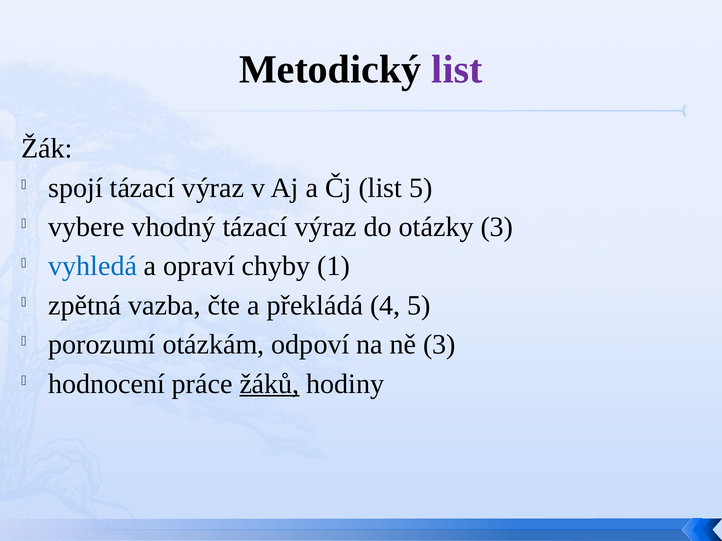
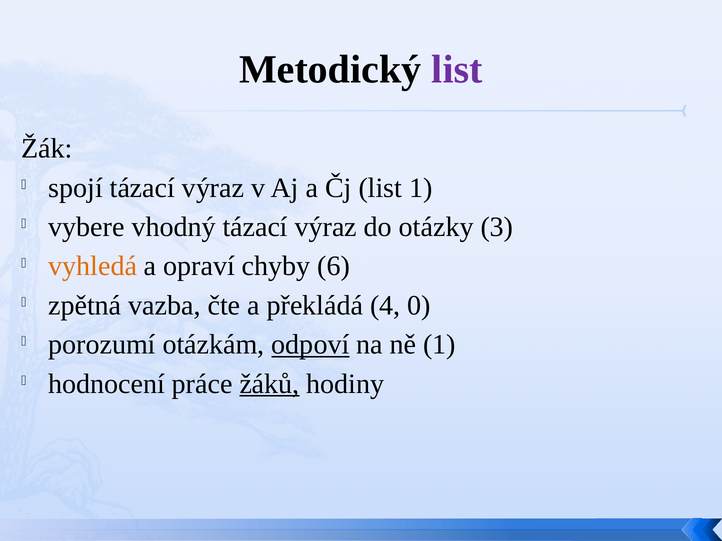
list 5: 5 -> 1 (421, 188)
vyhledá colour: blue -> orange (93, 266)
1: 1 -> 6 (334, 266)
4 5: 5 -> 0 (419, 306)
odpoví underline: none -> present (310, 345)
ně 3: 3 -> 1 (439, 345)
